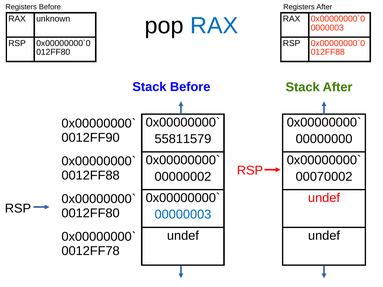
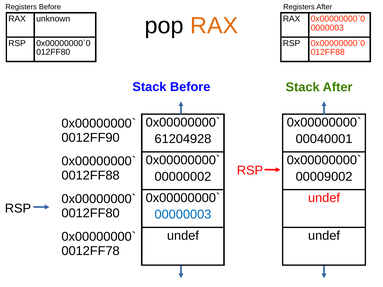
RAX colour: blue -> orange (214, 26)
55811579: 55811579 -> 61204928 (183, 139)
00000000: 00000000 -> 00040001 (324, 139)
00070002: 00070002 -> 00009002 (324, 177)
